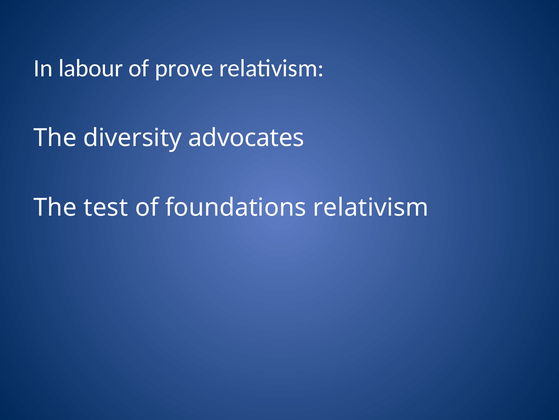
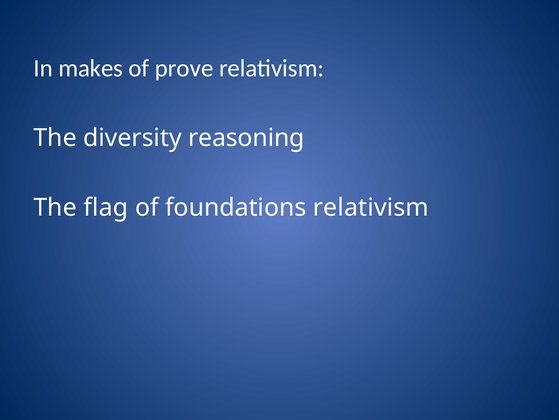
labour: labour -> makes (91, 68)
advocates: advocates -> reasoning (246, 138)
test: test -> flag (106, 207)
